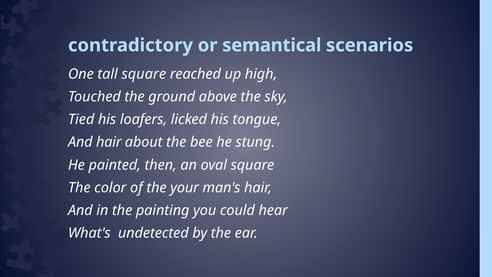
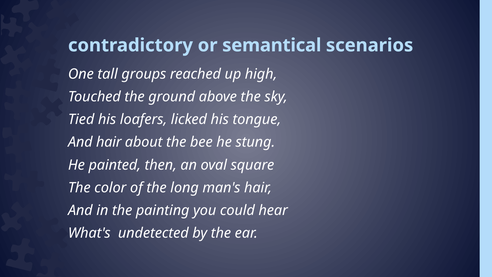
tall square: square -> groups (144, 74)
your: your -> long (185, 188)
